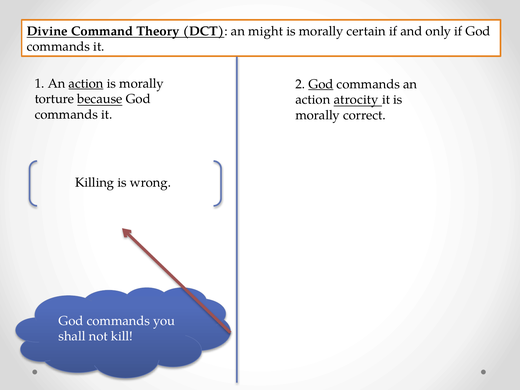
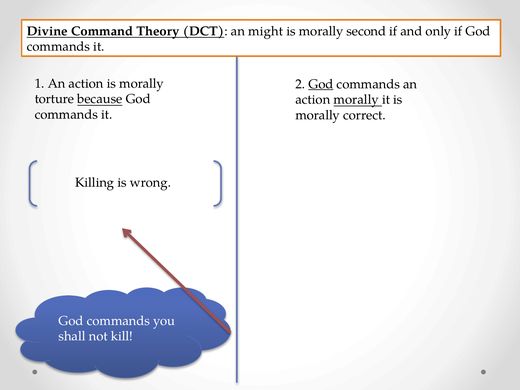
certain: certain -> second (366, 31)
action underline: present -> none (86, 83)
action atrocity: atrocity -> morally (356, 100)
